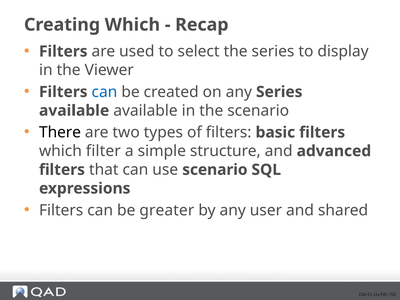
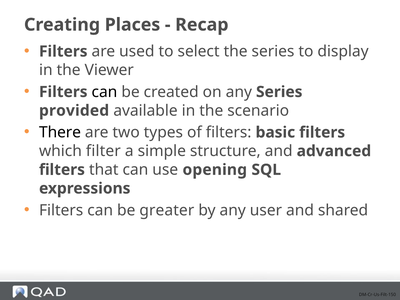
Creating Which: Which -> Places (132, 25)
can colour: blue -> black (104, 92)
available: available -> provided (74, 111)
use scenario: scenario -> opening (215, 170)
